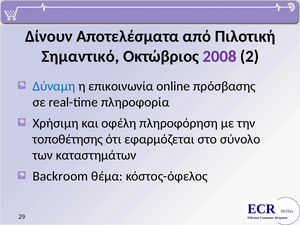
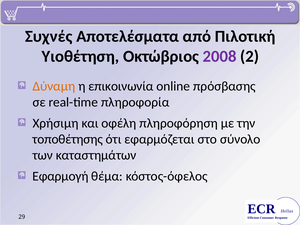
Δίνουν: Δίνουν -> Συχνές (49, 36)
Σημαντικό: Σημαντικό -> Υιοθέτηση (80, 56)
Δύναμη colour: blue -> orange (54, 86)
Backroom: Backroom -> Εφαρμογή (60, 176)
